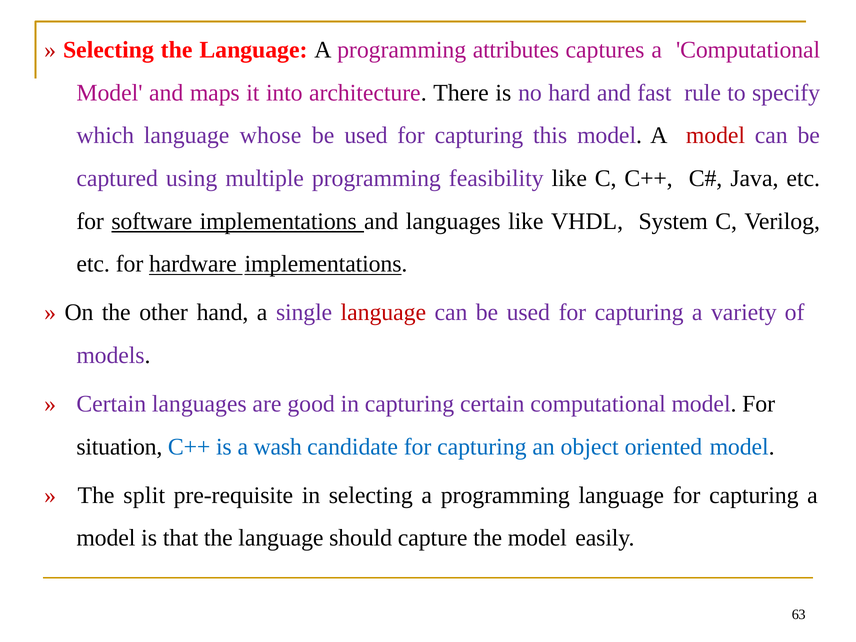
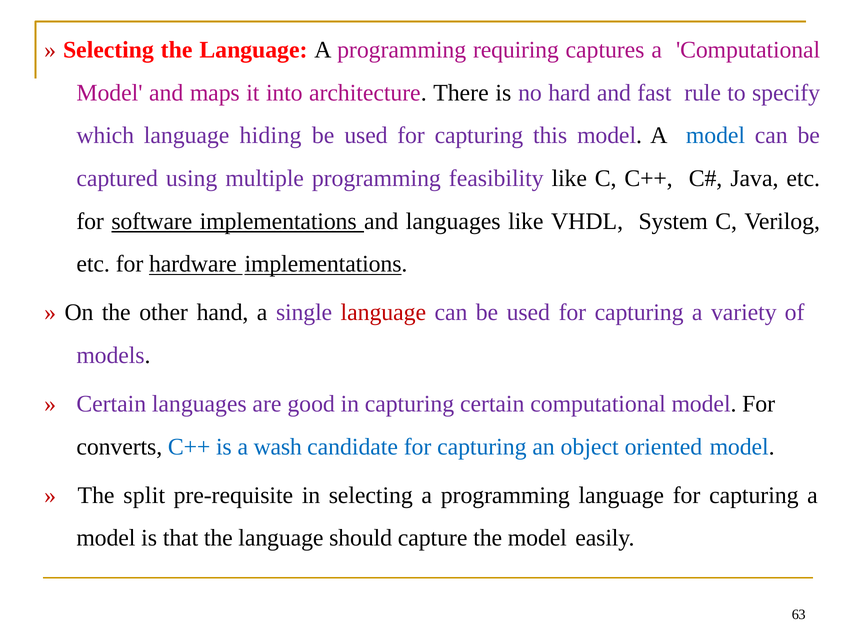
attributes: attributes -> requiring (516, 50)
whose: whose -> hiding (270, 136)
model colour: red -> blue (715, 136)
situation: situation -> converts (119, 447)
